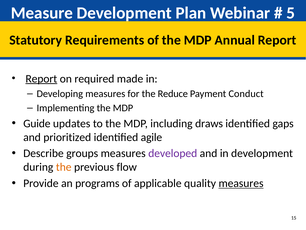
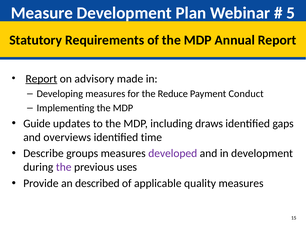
required: required -> advisory (94, 79)
prioritized: prioritized -> overviews (67, 137)
agile: agile -> time (151, 137)
the colour: orange -> purple (64, 167)
flow: flow -> uses (127, 167)
programs: programs -> described (97, 183)
measures underline: present -> none (241, 183)
